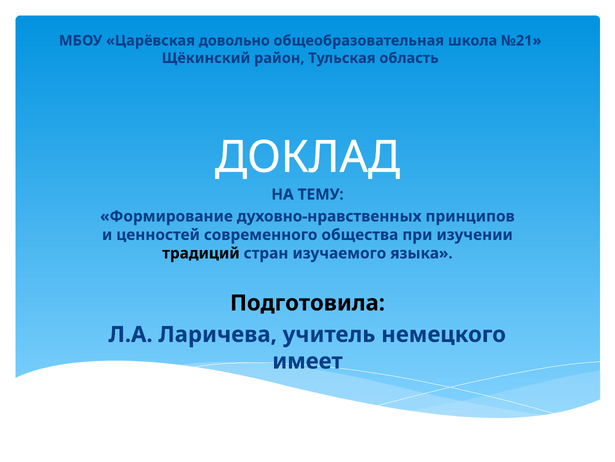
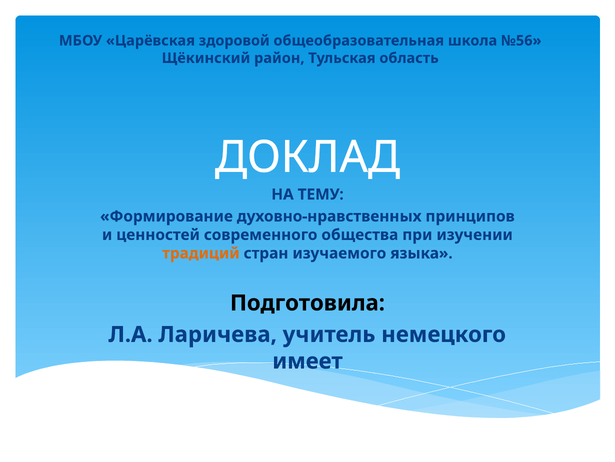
довольно: довольно -> здоровой (234, 41)
№21: №21 -> №56 (521, 41)
традиций colour: black -> orange (201, 253)
